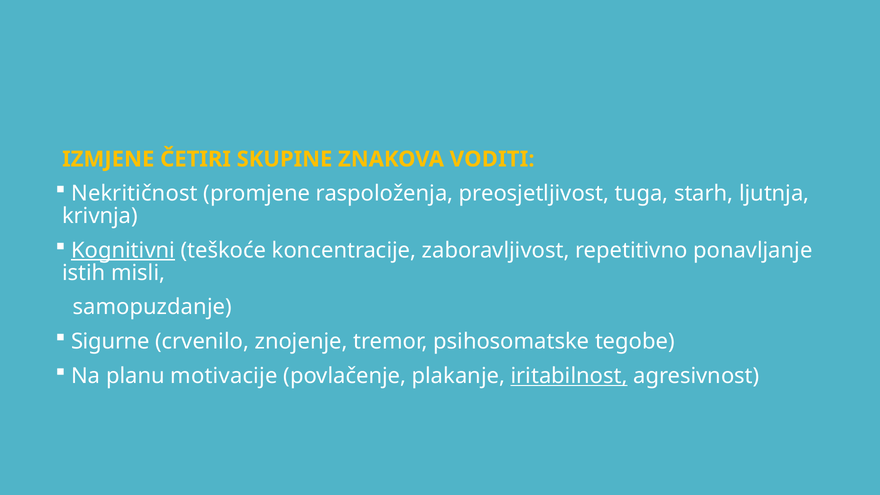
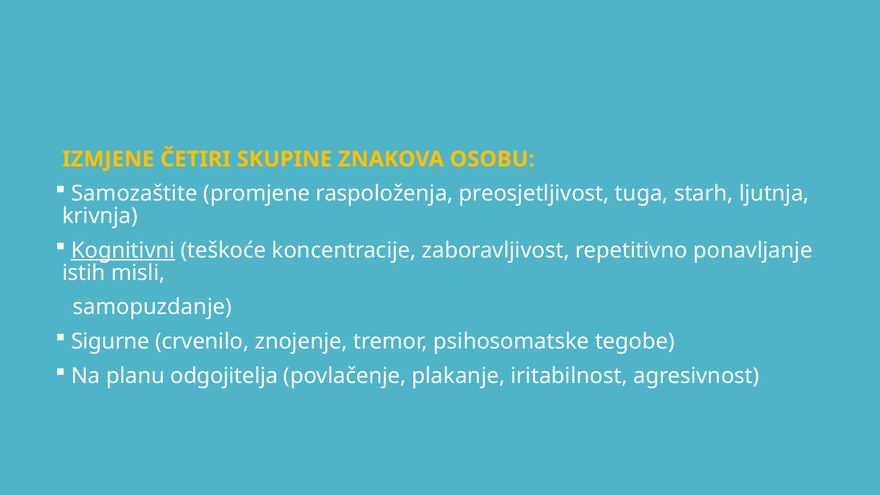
VODITI: VODITI -> OSOBU (492, 159)
Nekritičnost: Nekritičnost -> Samozaštite (134, 194)
motivacije: motivacije -> odgojitelja (224, 376)
iritabilnost underline: present -> none (569, 376)
